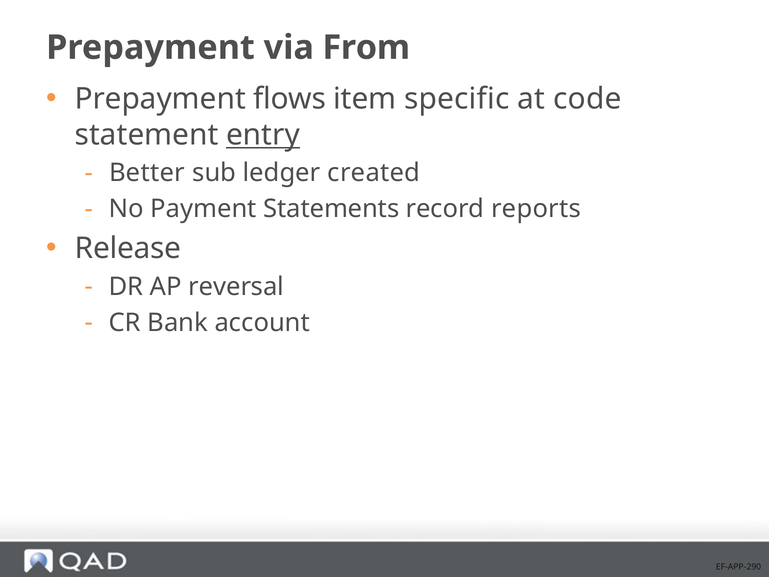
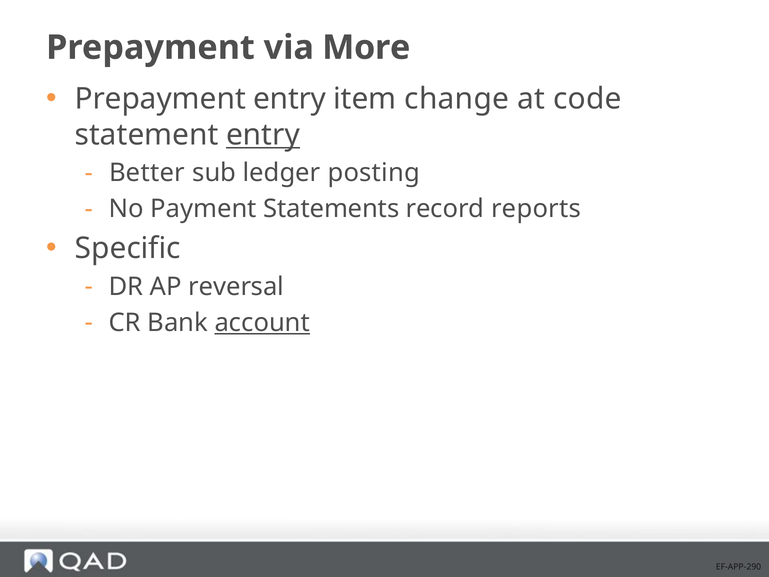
From: From -> More (366, 48)
Prepayment flows: flows -> entry (290, 99)
specific: specific -> change (457, 99)
created: created -> posting (374, 173)
Release: Release -> Specific (128, 248)
account underline: none -> present (262, 322)
